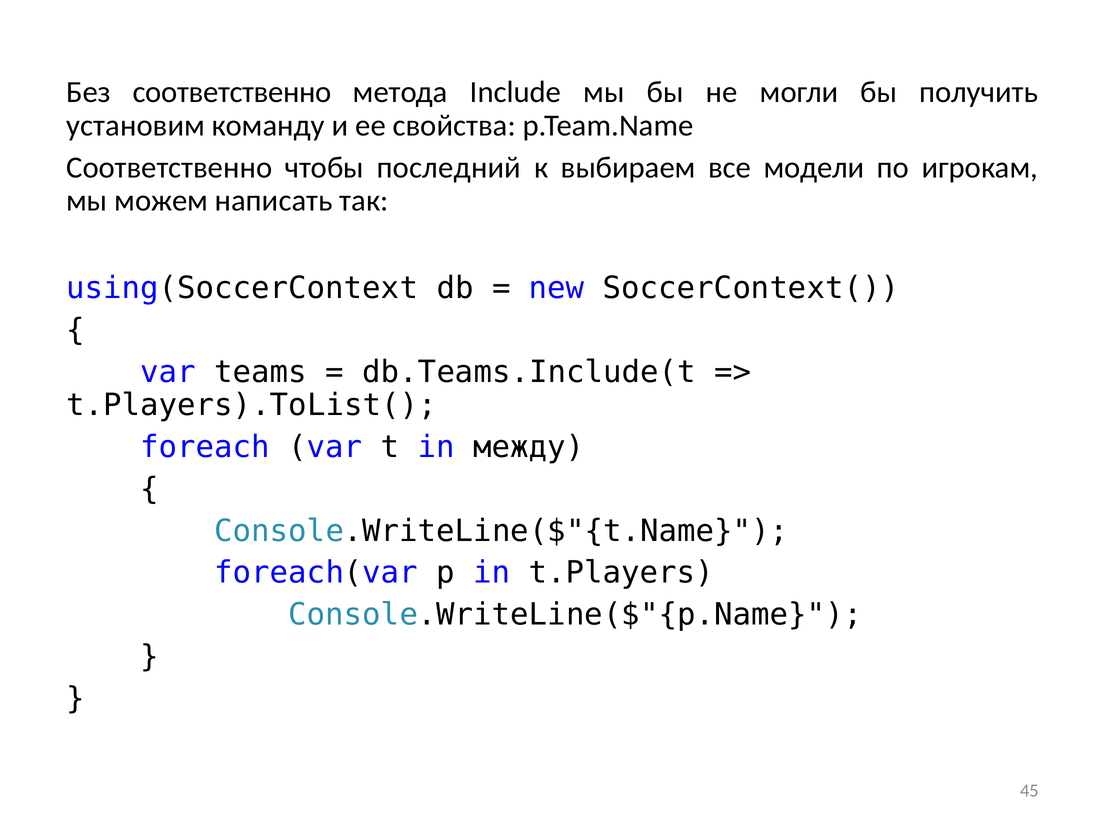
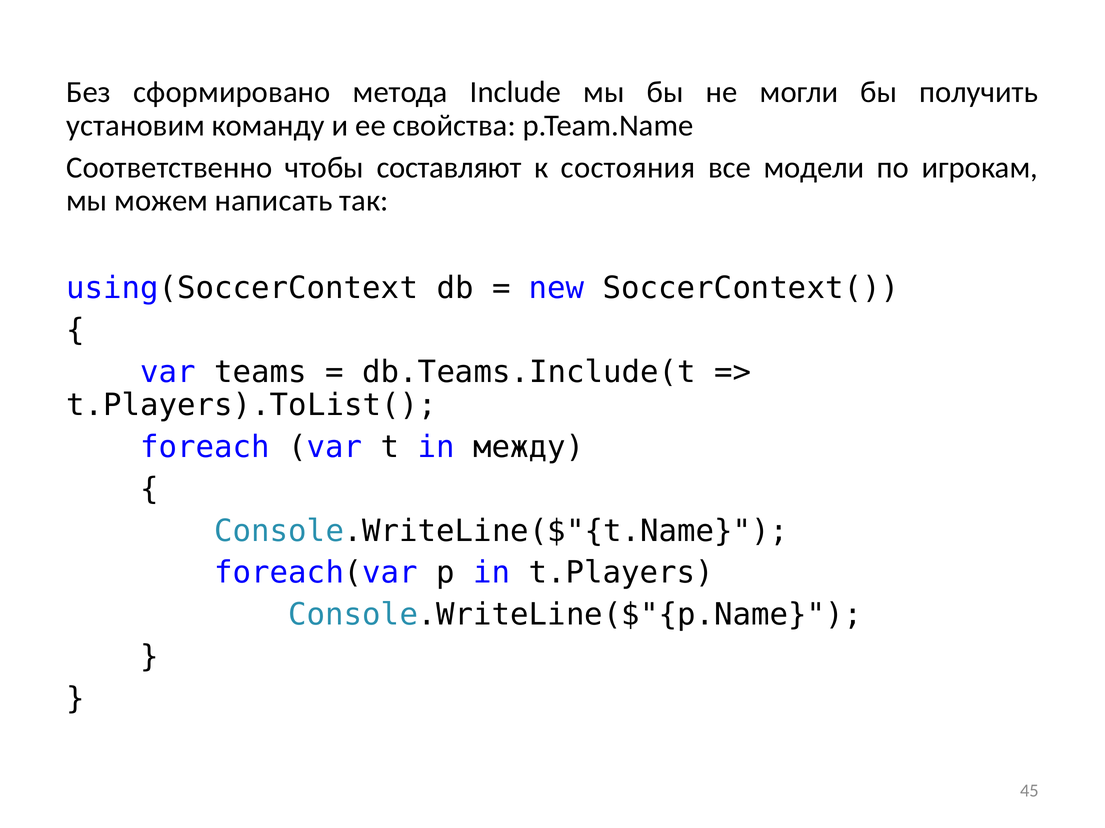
Без соответственно: соответственно -> сформировано (232, 92)
последний: последний -> составляют (449, 168)
выбираем: выбираем -> состояния (628, 168)
